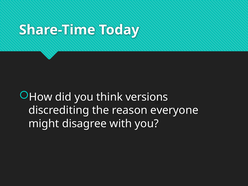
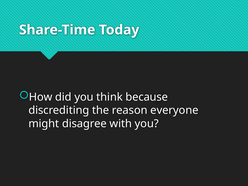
versions: versions -> because (147, 97)
